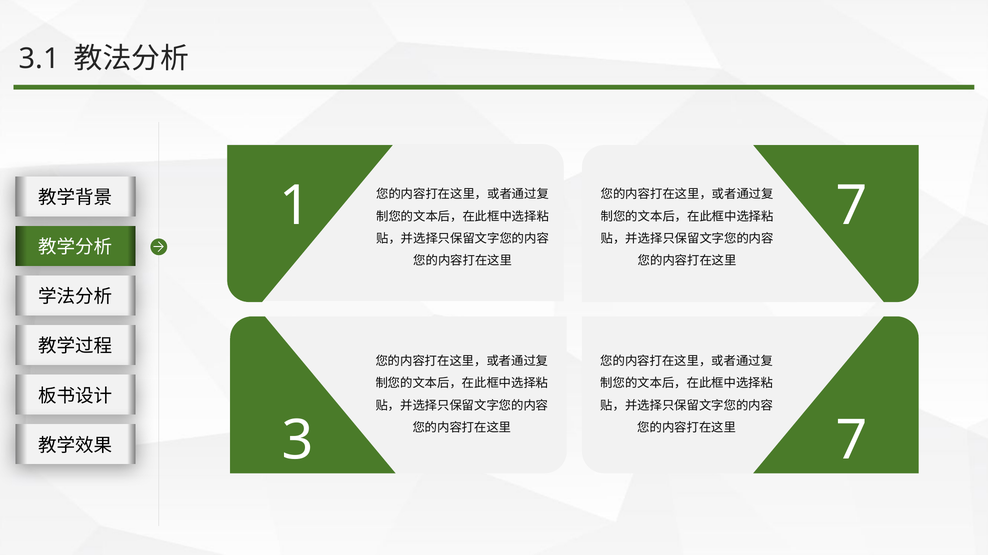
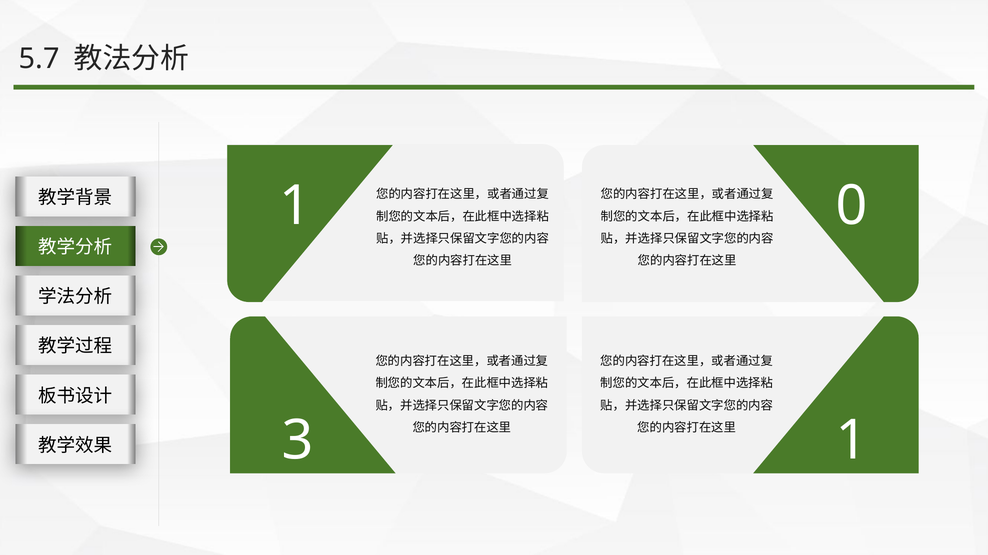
3.1: 3.1 -> 5.7 (39, 59)
1 7: 7 -> 0 (852, 206)
3 7: 7 -> 1 (852, 441)
